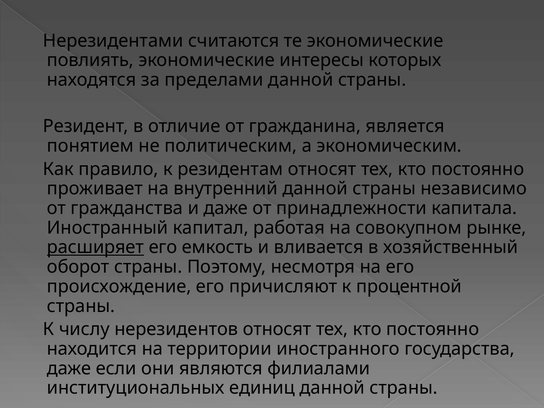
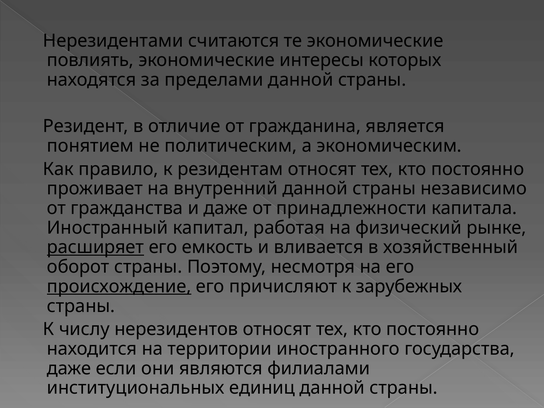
совокупном: совокупном -> физический (409, 228)
происхождение underline: none -> present (119, 286)
процентной: процентной -> зарубежных (409, 286)
